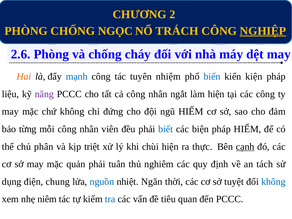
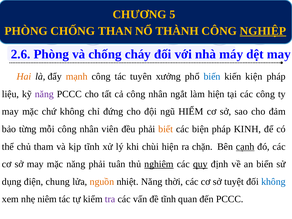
2: 2 -> 5 (172, 14)
NGỌC: NGỌC -> THAN (115, 31)
TRÁCH: TRÁCH -> THÀNH (177, 31)
mạnh colour: blue -> orange (77, 77)
nhiệm: nhiệm -> xưởng (168, 77)
biết colour: blue -> orange (166, 129)
pháp HIỂM: HIỂM -> KINH (247, 129)
phân: phân -> tham (44, 147)
kịp triệt: triệt -> tĩnh (92, 147)
thực: thực -> chặn (202, 147)
mặc quản: quản -> năng (76, 164)
nghiêm underline: none -> present (159, 164)
quy underline: none -> present (200, 164)
tách: tách -> biển (265, 164)
nguồn colour: blue -> orange (102, 182)
nhiệt Ngăn: Ngăn -> Năng (152, 182)
tra colour: blue -> purple (110, 199)
đề tiêu: tiêu -> tĩnh (168, 199)
